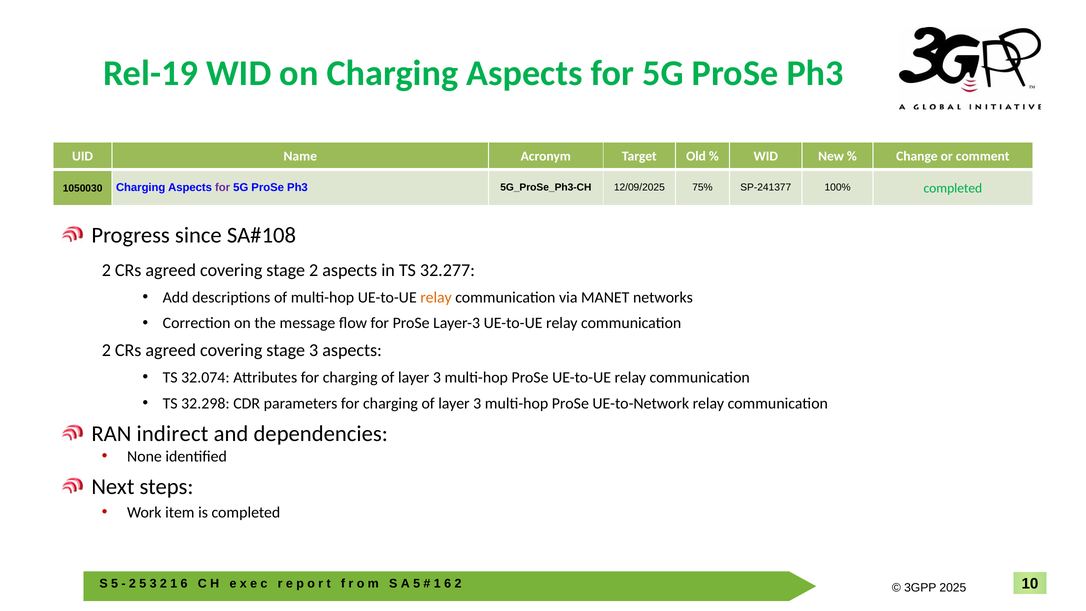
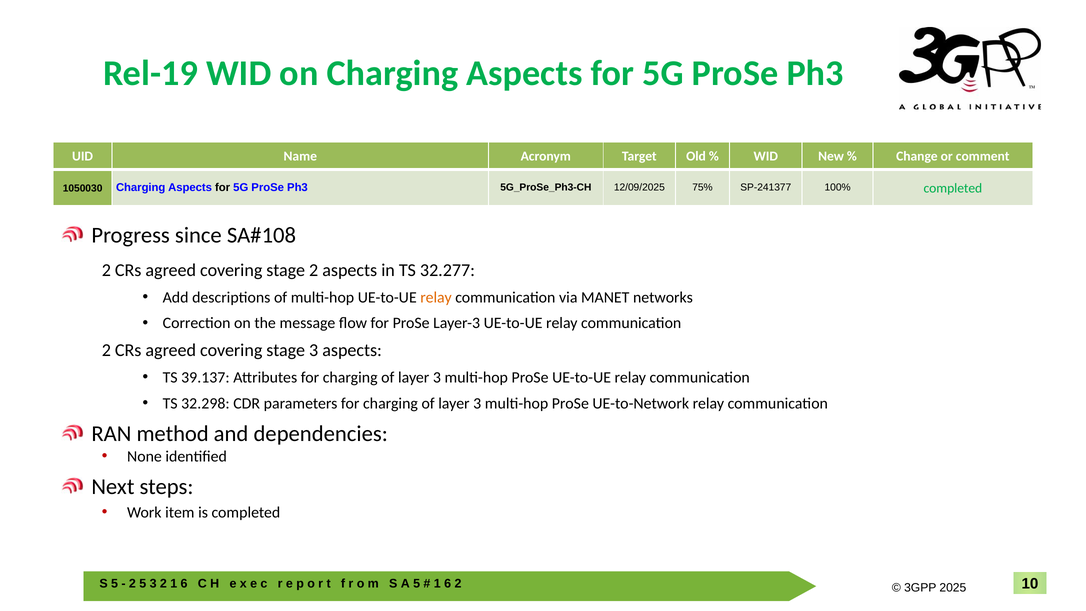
for colour: purple -> black (223, 188)
32.074: 32.074 -> 39.137 (205, 377)
indirect: indirect -> method (173, 434)
